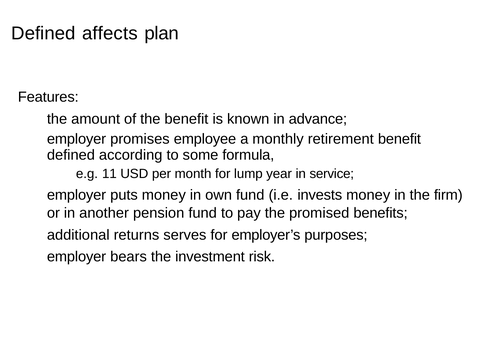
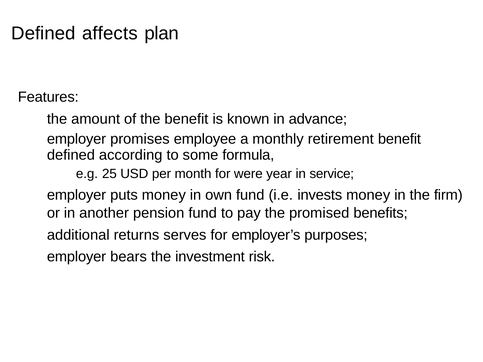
11: 11 -> 25 (109, 174)
lump: lump -> were (248, 174)
